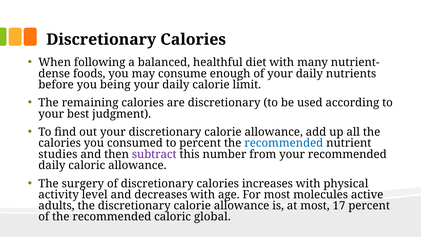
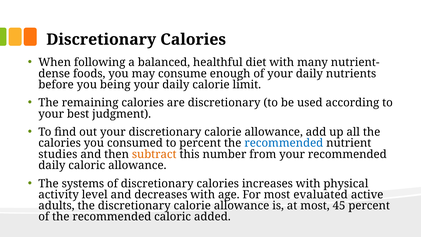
subtract colour: purple -> orange (154, 154)
surgery: surgery -> systems (83, 183)
molecules: molecules -> evaluated (321, 195)
17: 17 -> 45 (339, 206)
global: global -> added (212, 217)
